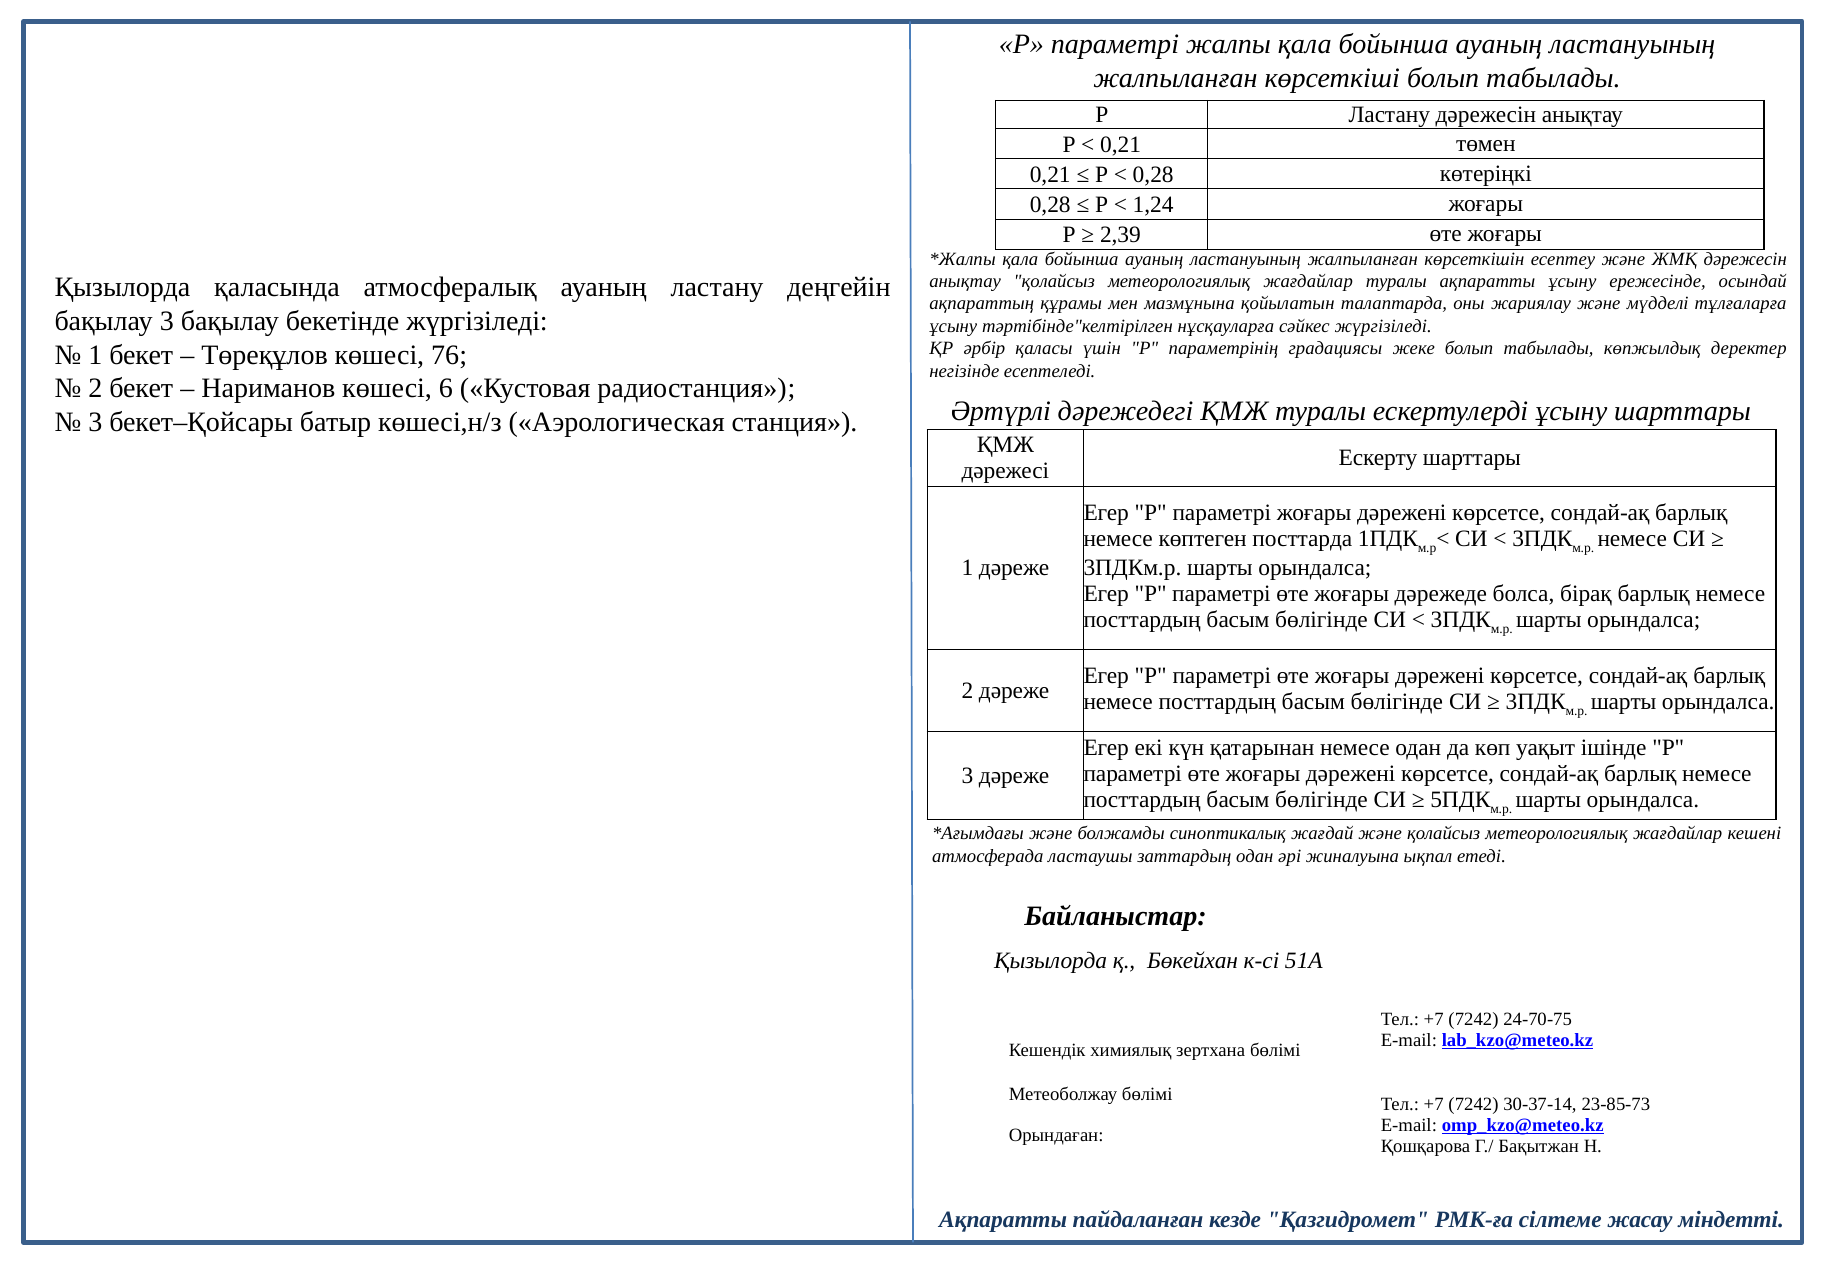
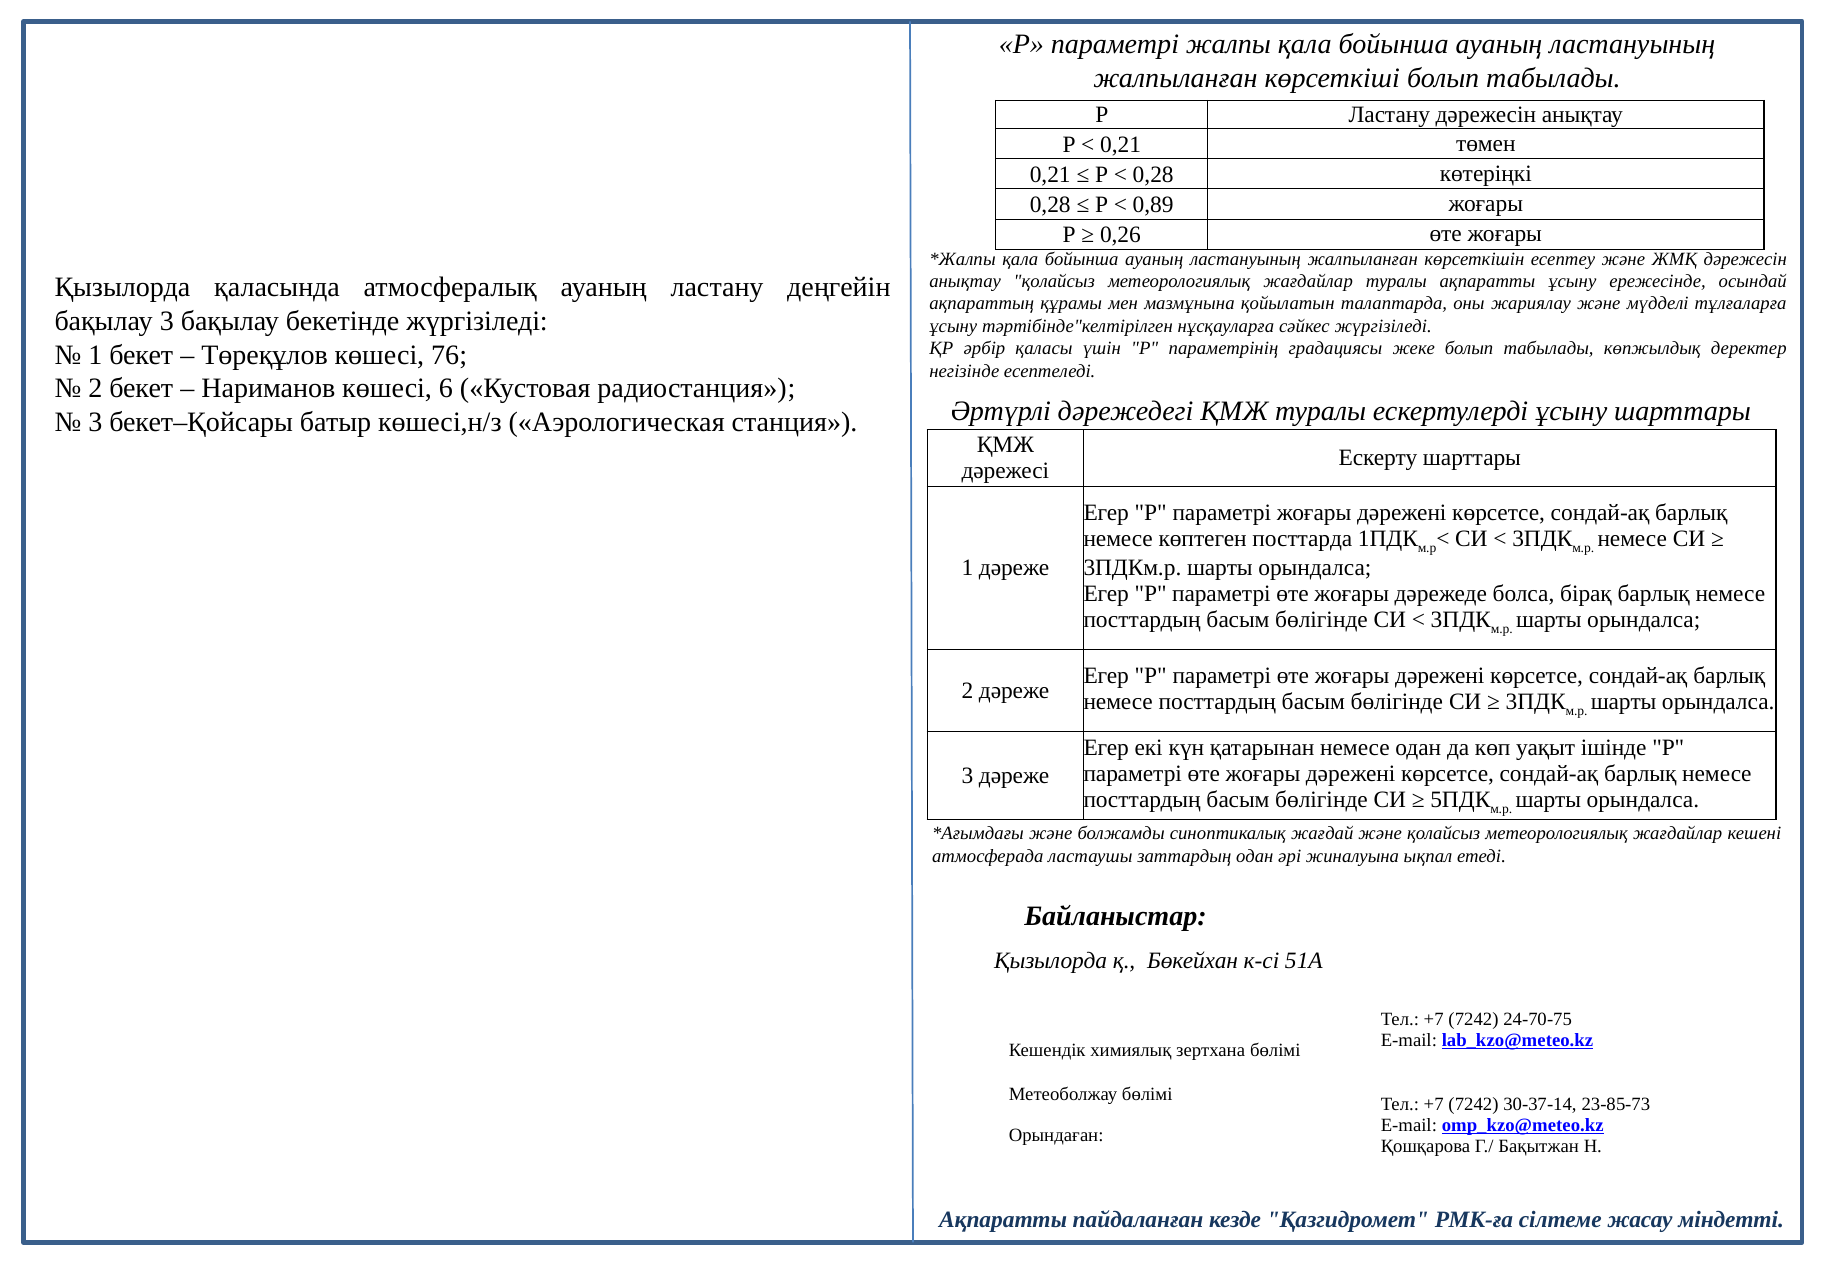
1,24: 1,24 -> 0,89 (1153, 205)
2,39: 2,39 -> 0,26 (1120, 235)
